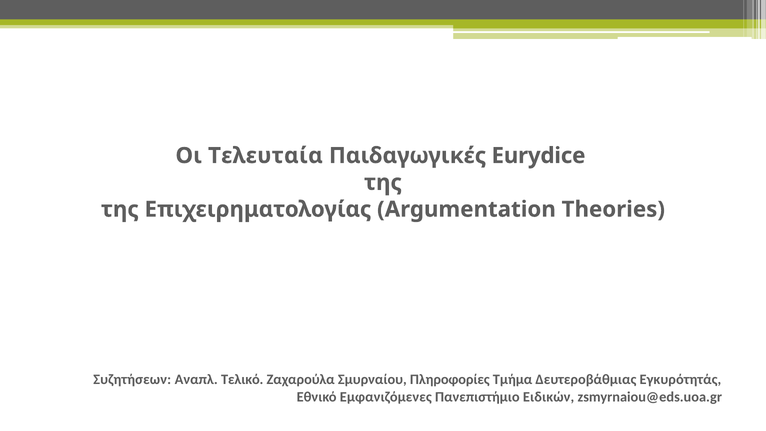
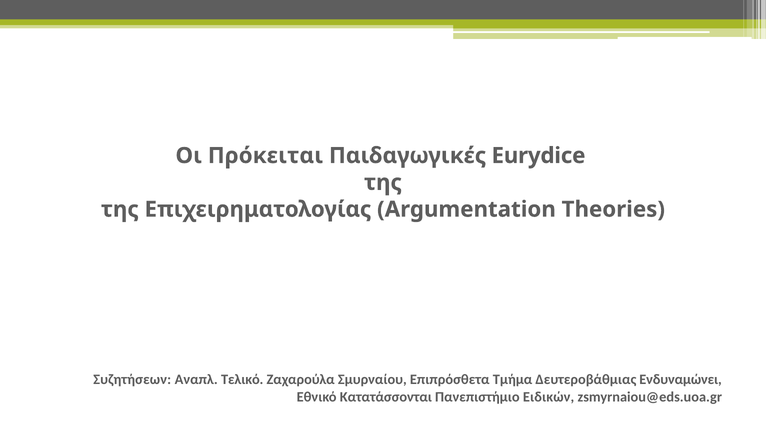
Τελευταία: Τελευταία -> Πρόκειται (265, 156)
Πληροφορίες: Πληροφορίες -> Επιπρόσθετα (450, 379)
Εγκυρότητάς: Εγκυρότητάς -> Eνδυναμώνει (681, 379)
Εμφανιζόμενες: Εμφανιζόμενες -> Κατατάσσονται (386, 397)
